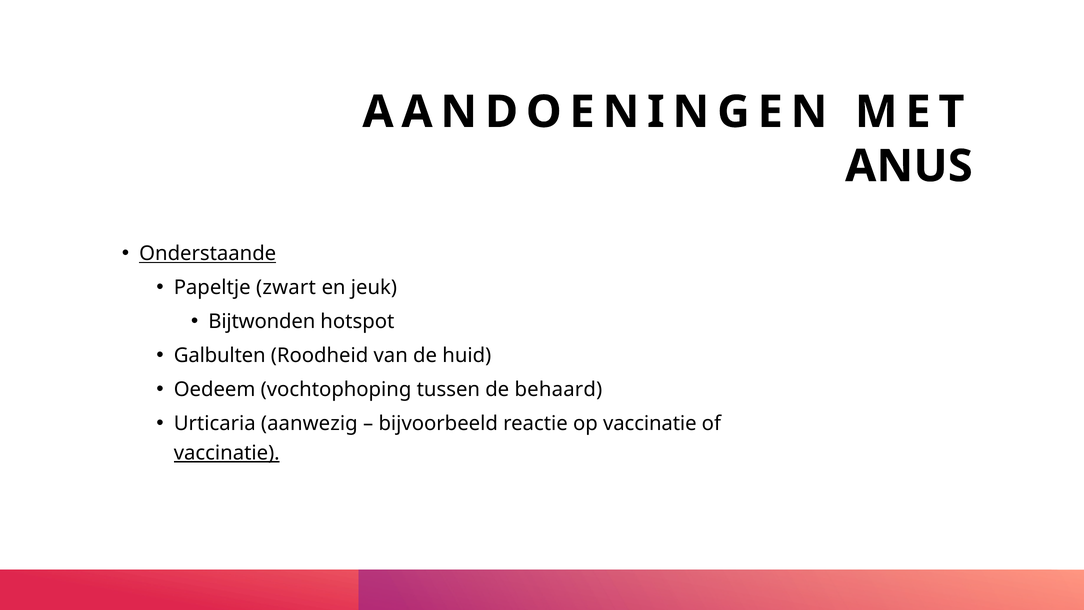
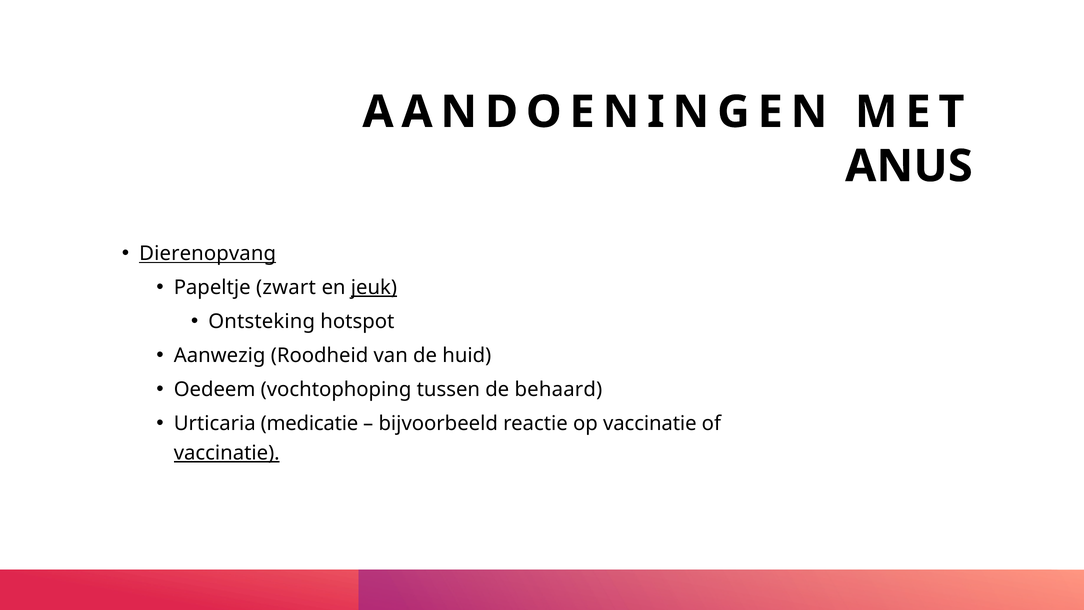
Onderstaande: Onderstaande -> Dierenopvang (208, 253)
jeuk underline: none -> present (374, 287)
Bijtwonden: Bijtwonden -> Ontsteking (262, 321)
Galbulten: Galbulten -> Aanwezig (220, 355)
aanwezig: aanwezig -> medicatie (309, 424)
